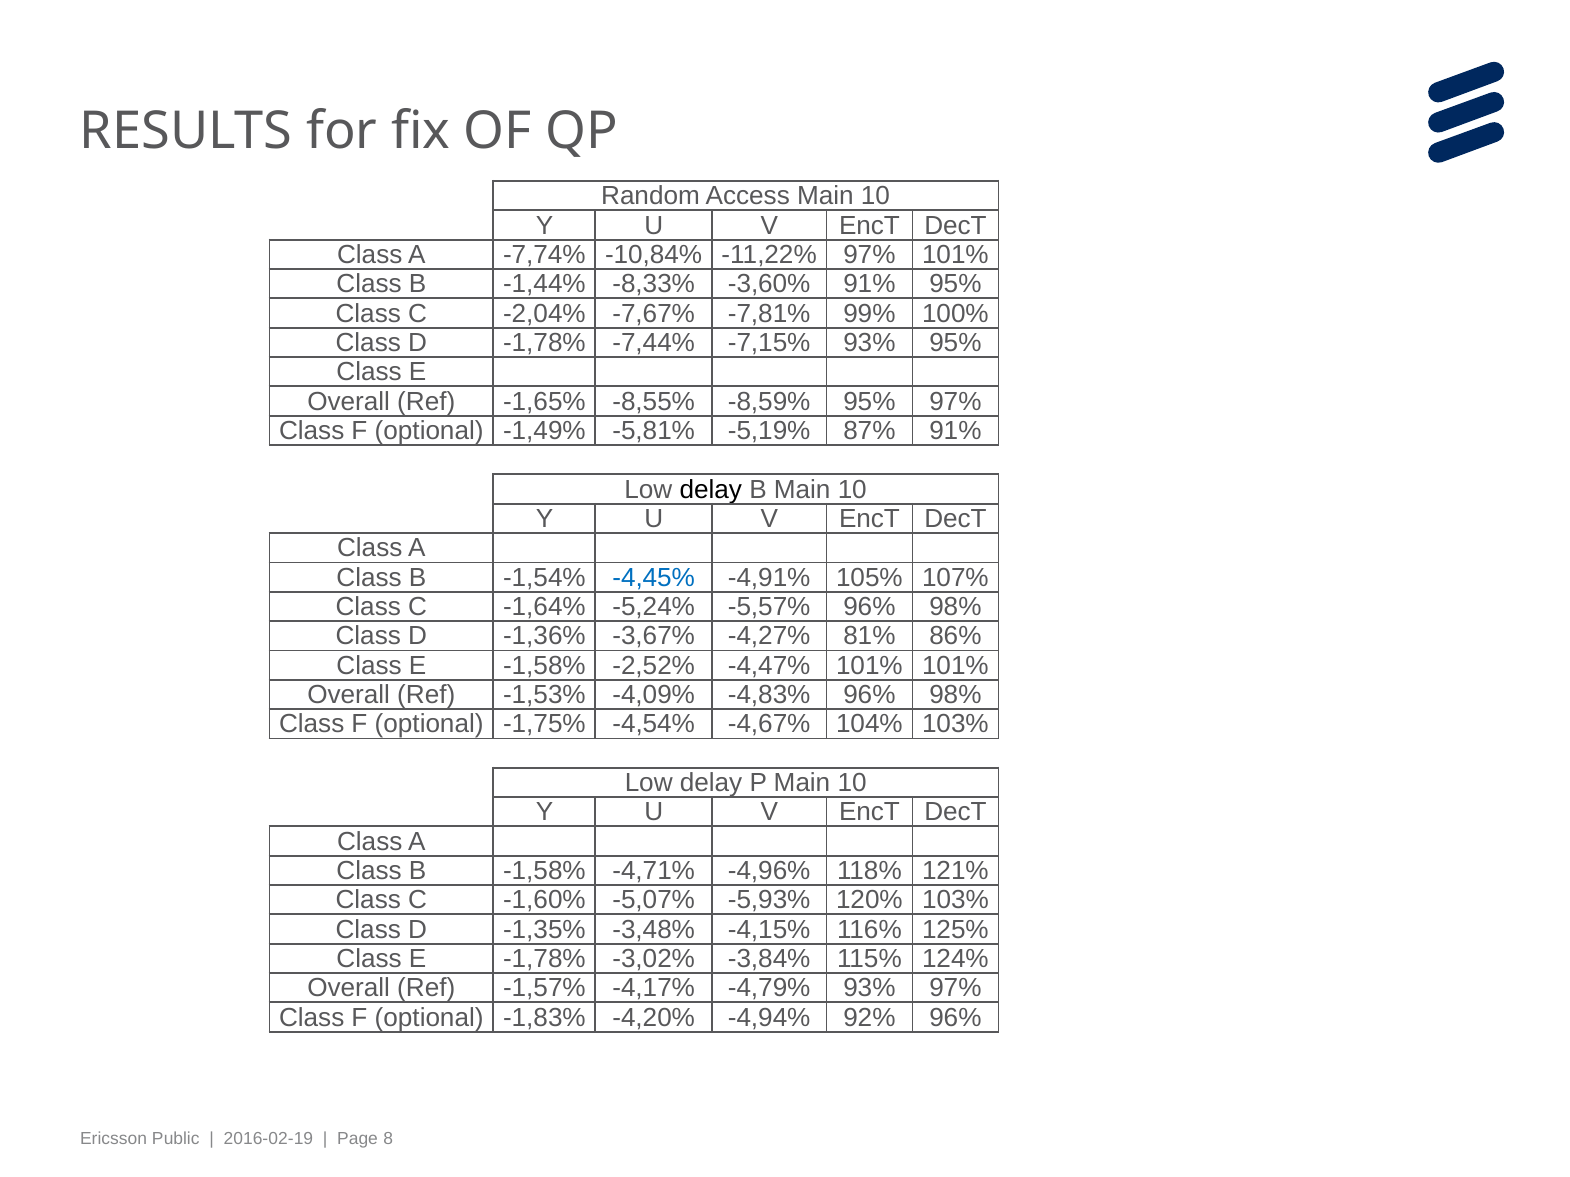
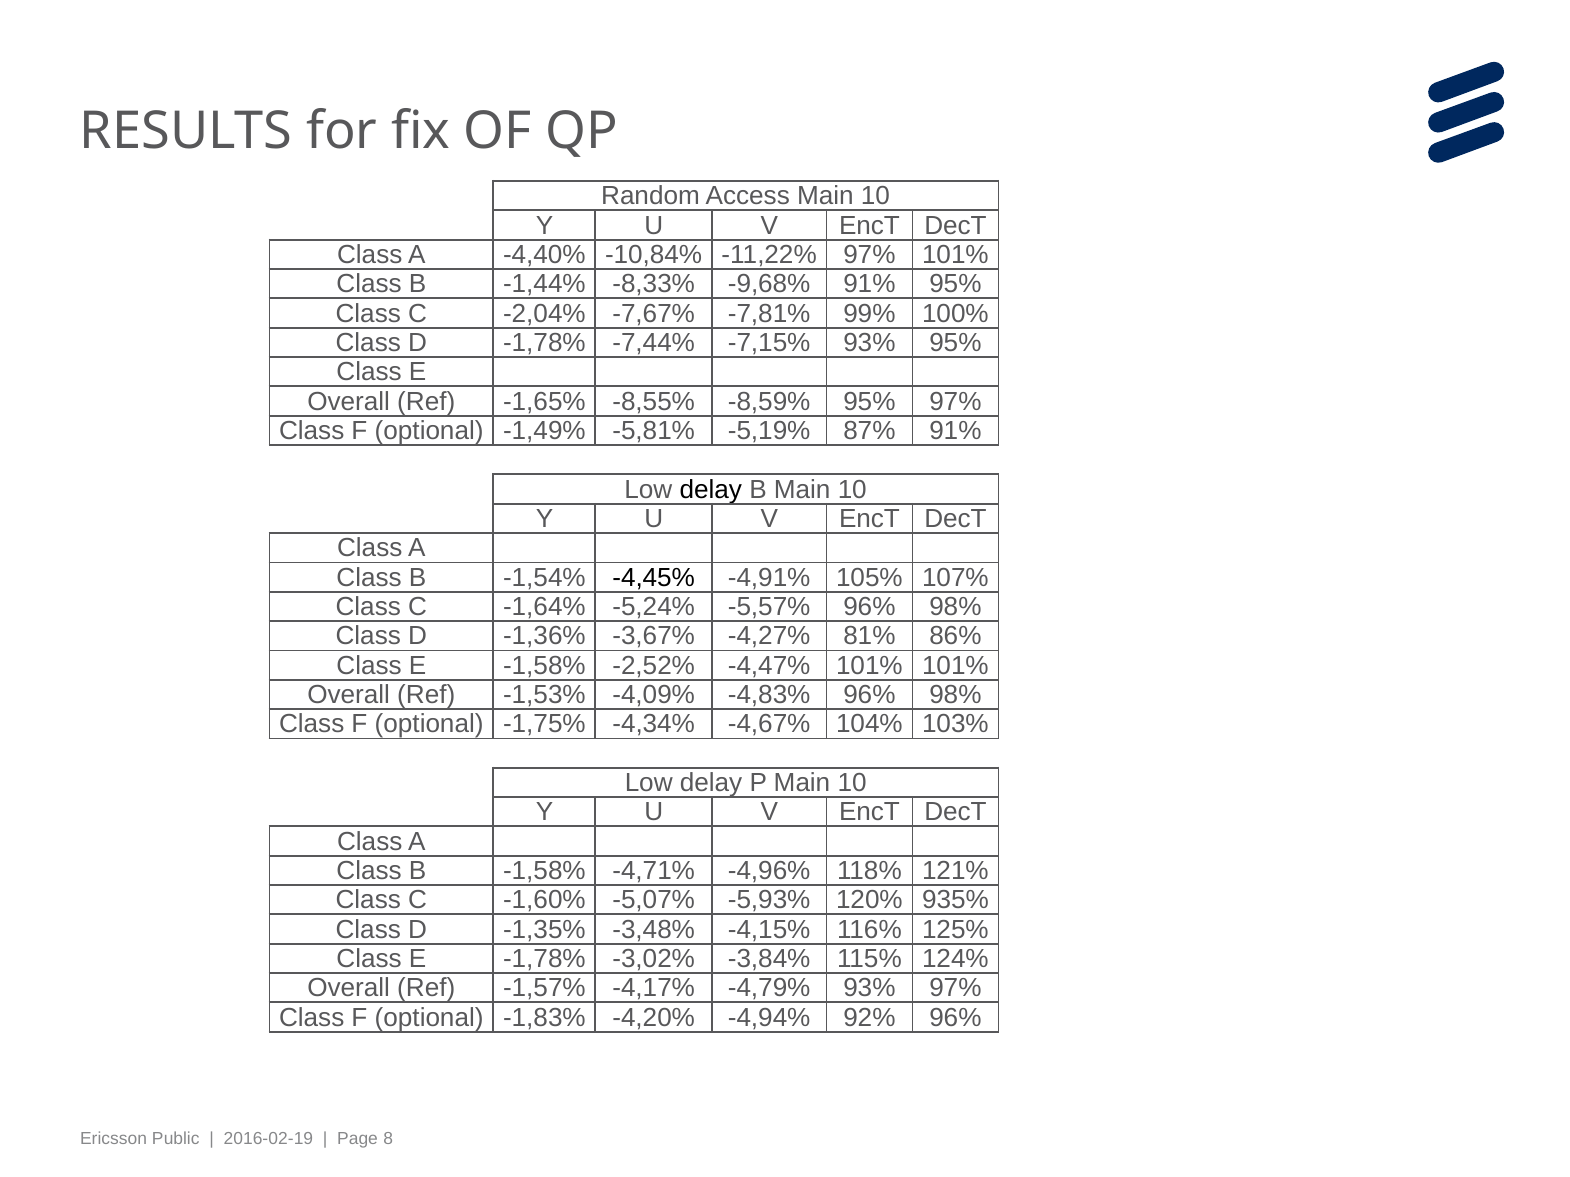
-7,74%: -7,74% -> -4,40% (544, 255)
-3,60%: -3,60% -> -9,68% (769, 284)
-4,45% colour: blue -> black (654, 578)
-4,54%: -4,54% -> -4,34% (654, 725)
120% 103%: 103% -> 935% (955, 901)
